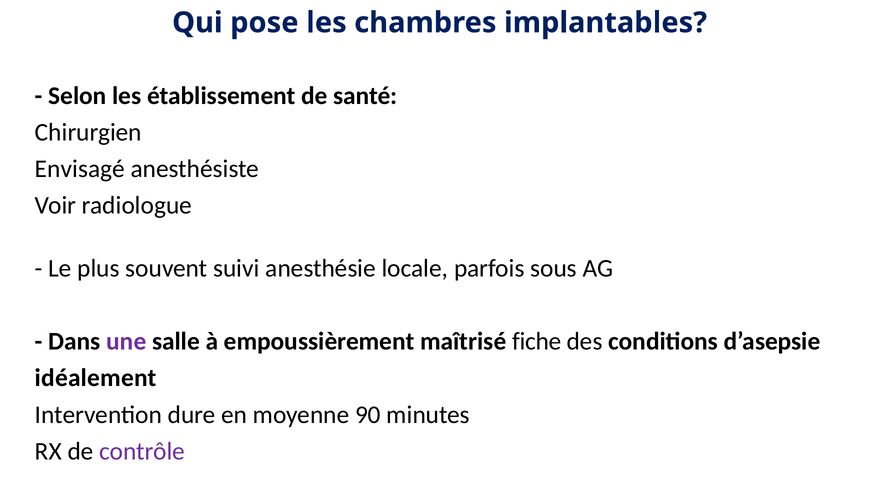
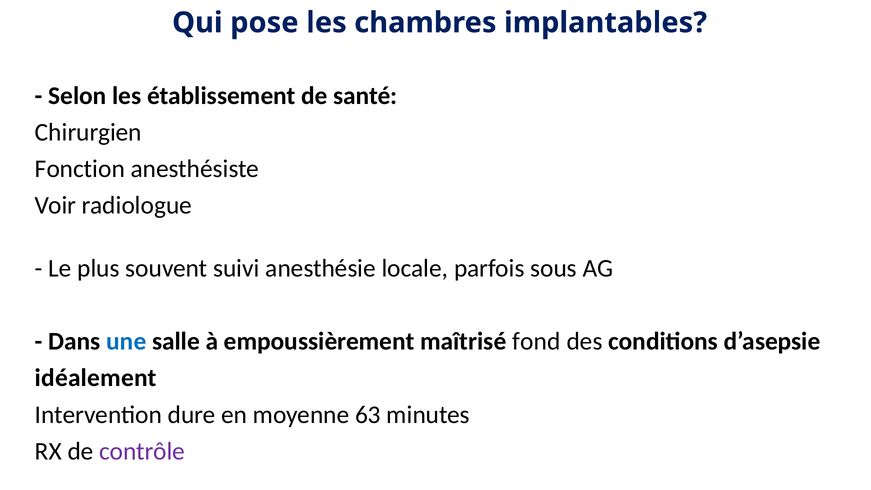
Envisagé: Envisagé -> Fonction (80, 169)
une colour: purple -> blue (126, 341)
fiche: fiche -> fond (537, 341)
90: 90 -> 63 (368, 415)
